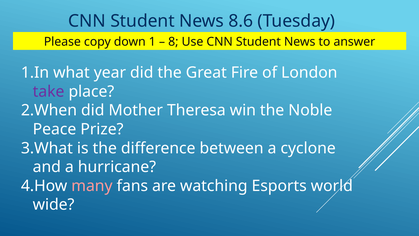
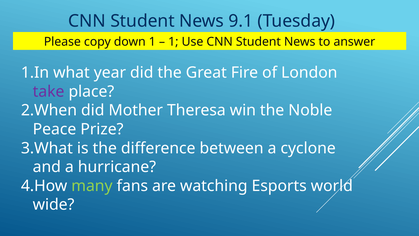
8.6: 8.6 -> 9.1 (241, 21)
8: 8 -> 1 (173, 42)
many colour: pink -> light green (92, 186)
